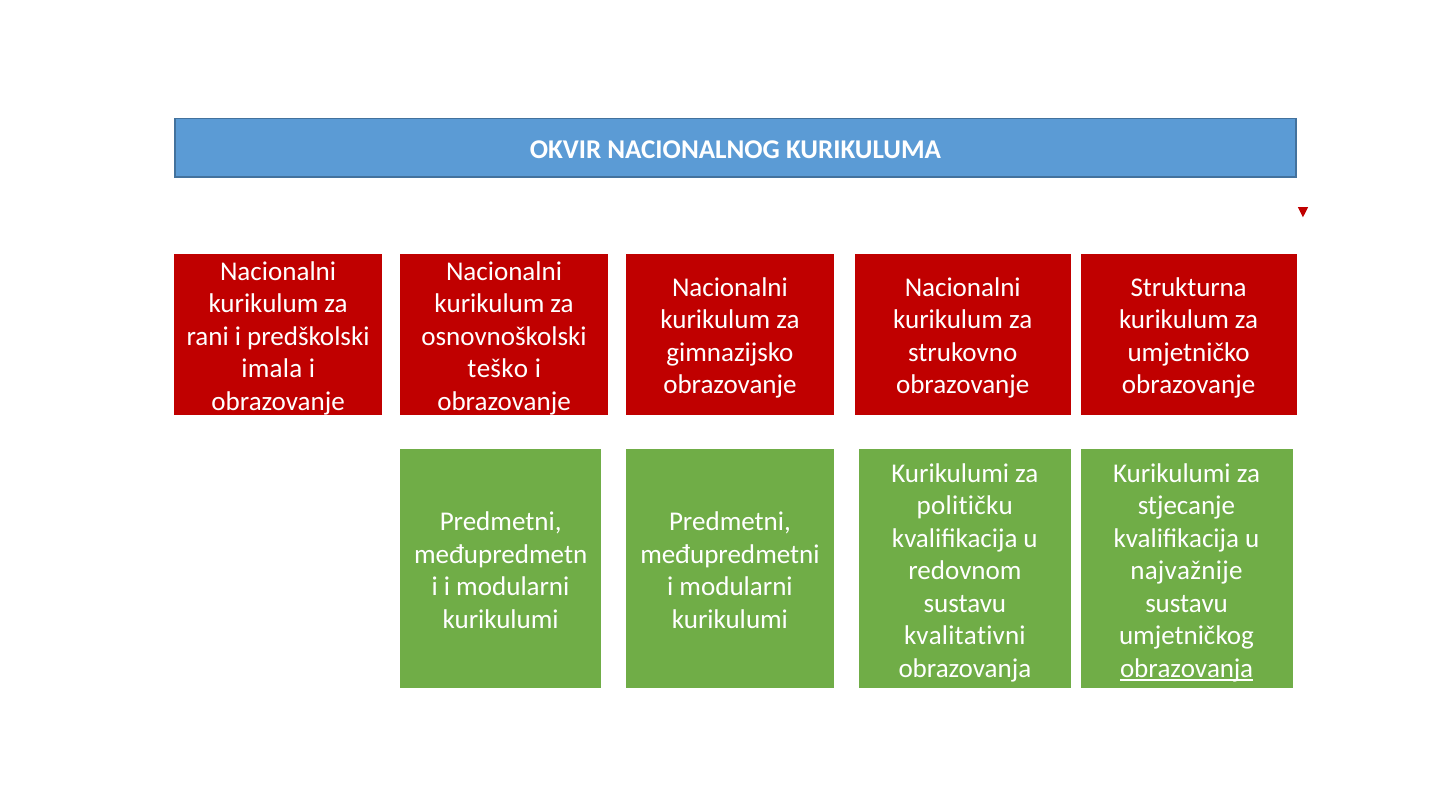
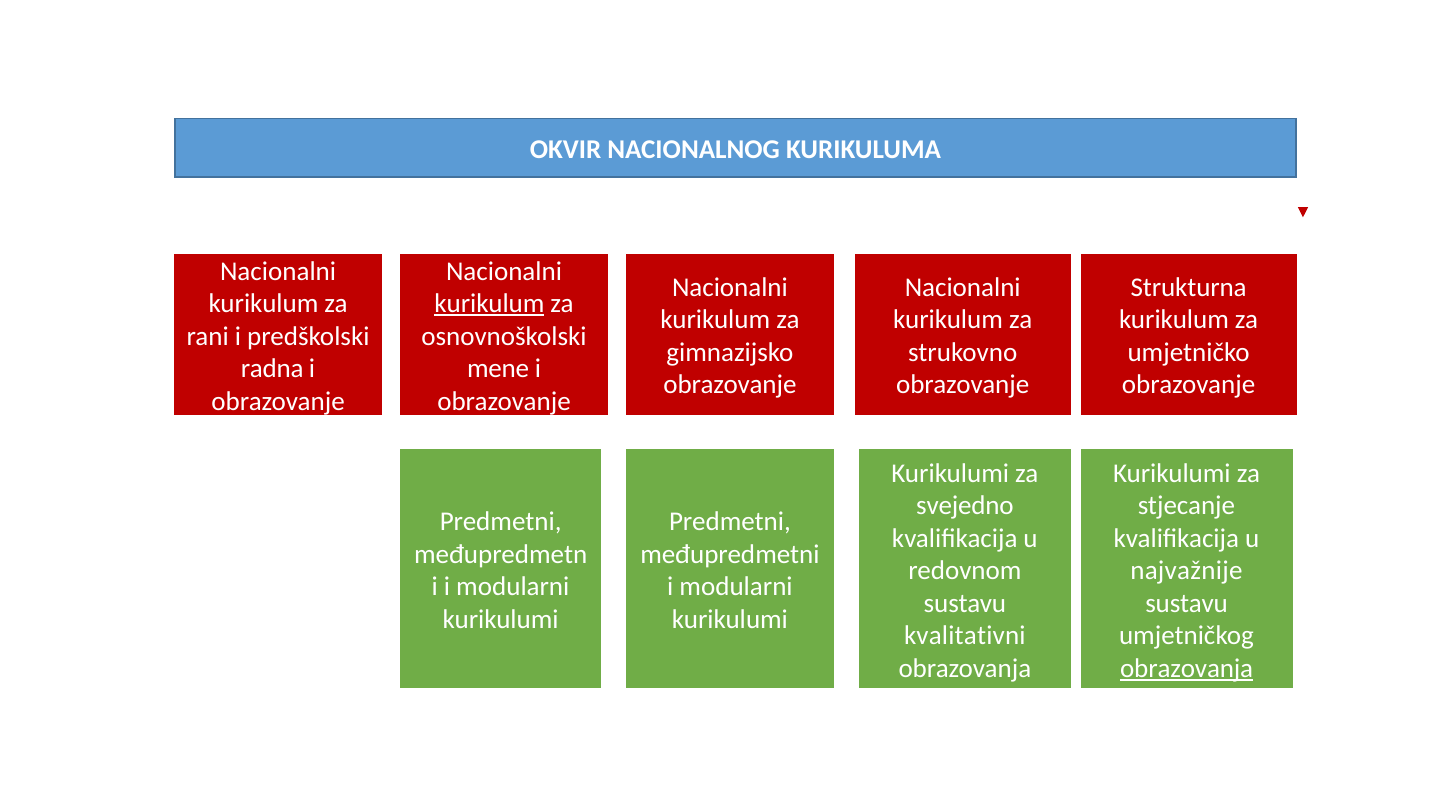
kurikulum underline: none -> present (489, 304)
imala: imala -> radna (272, 368)
teško: teško -> mene (498, 368)
političku: političku -> svejedno (965, 506)
